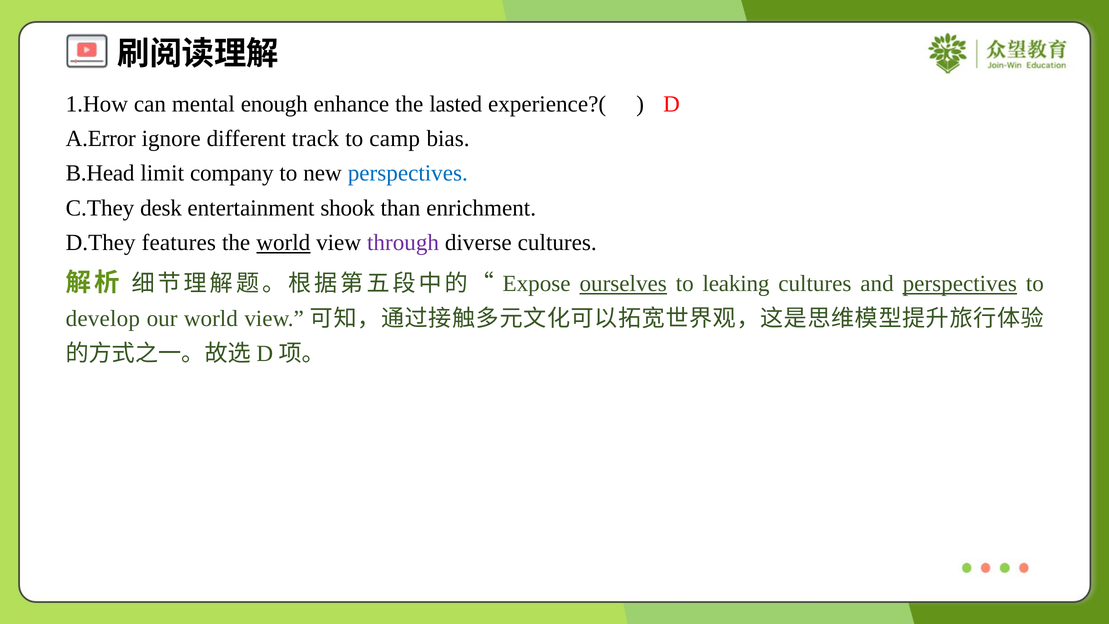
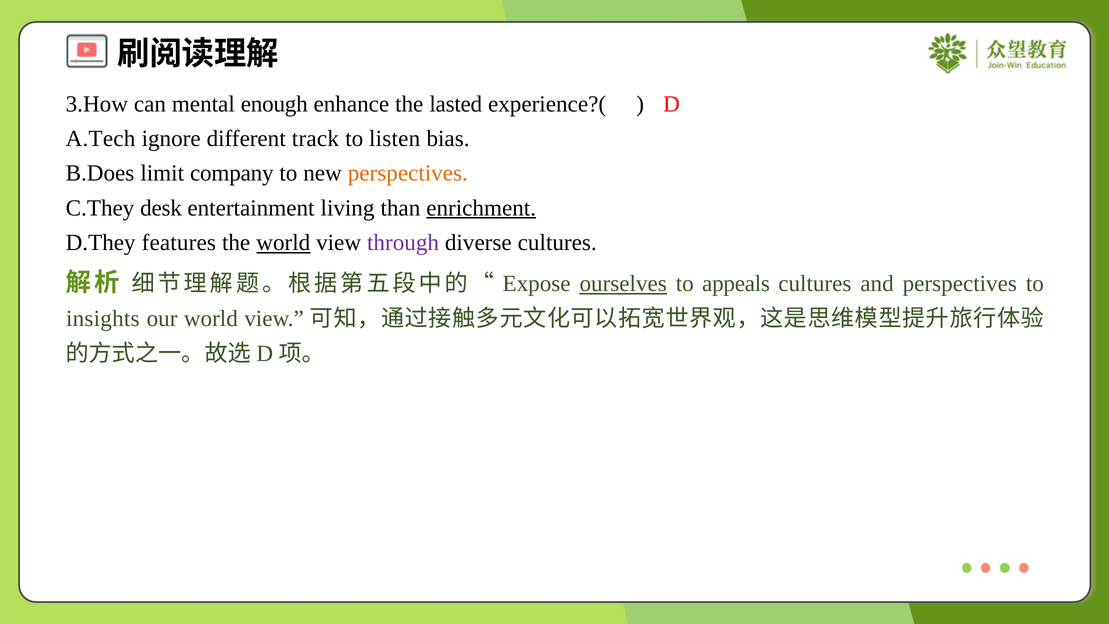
1.How: 1.How -> 3.How (97, 104)
A.Error: A.Error -> A.Tech (101, 139)
camp: camp -> listen (395, 139)
B.Head: B.Head -> B.Does (100, 173)
perspectives colour: blue -> orange (408, 173)
shook: shook -> living (348, 208)
enrichment underline: none -> present (481, 208)
leaking: leaking -> appeals (736, 284)
perspectives underline: present -> none (960, 284)
develop: develop -> insights (103, 319)
